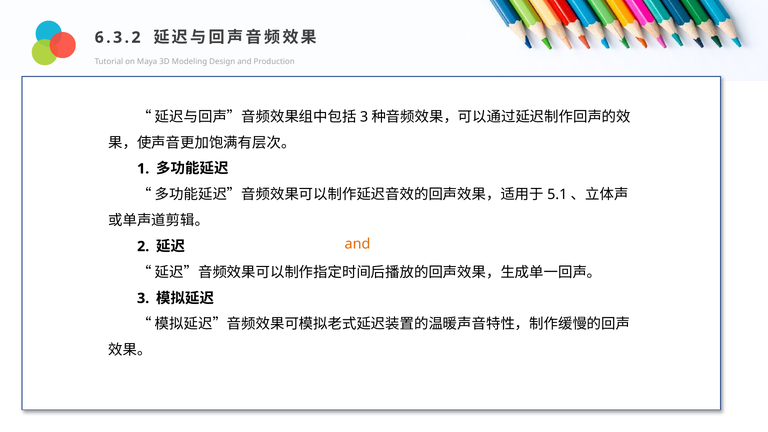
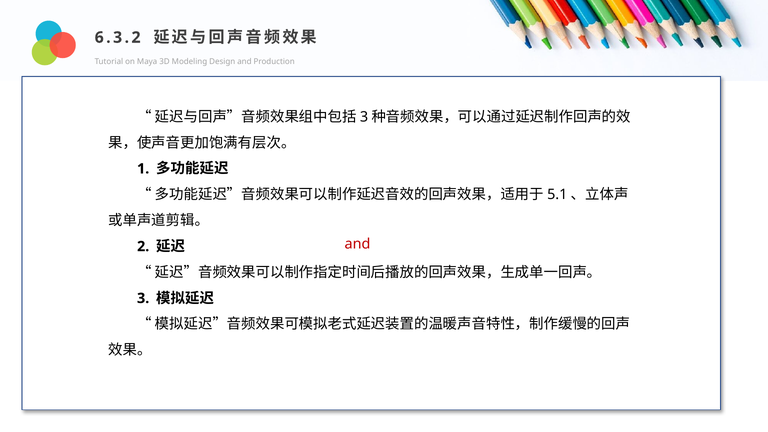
and colour: orange -> red (358, 244)
